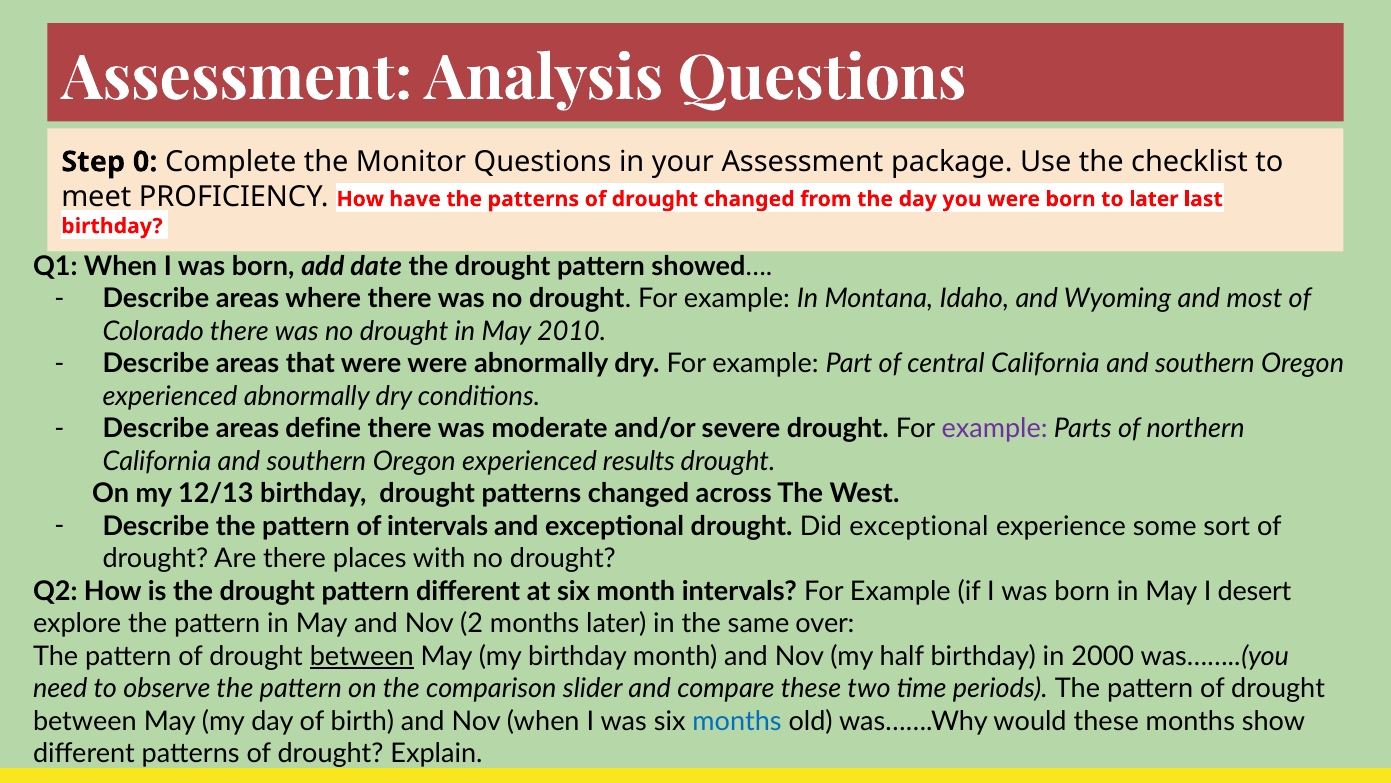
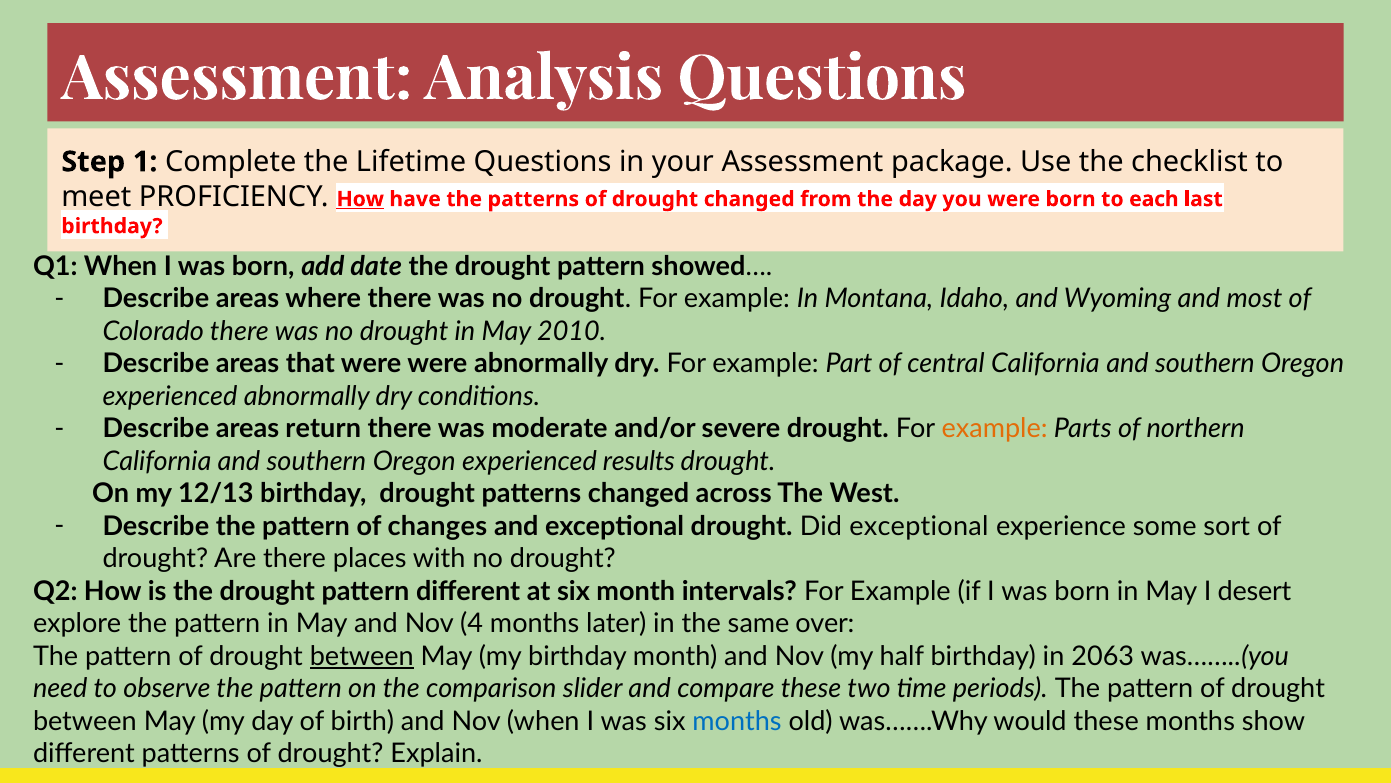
0: 0 -> 1 (145, 162)
Monitor: Monitor -> Lifetime (411, 162)
How underline: none -> present (360, 199)
to later: later -> each (1154, 199)
define: define -> return (323, 428)
example colour: purple -> orange (995, 428)
of intervals: intervals -> changes (437, 526)
2: 2 -> 4 (472, 623)
2000: 2000 -> 2063 (1103, 656)
